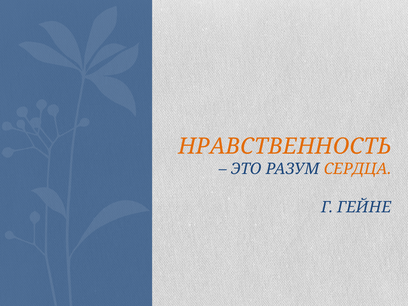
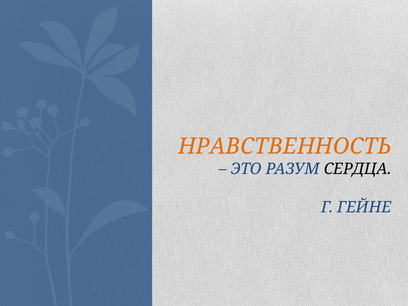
СЕРДЦА colour: orange -> black (358, 169)
